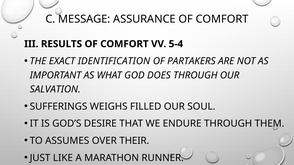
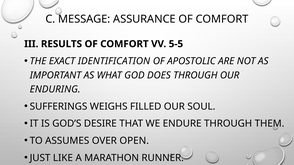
5-4: 5-4 -> 5-5 (176, 44)
PARTAKERS: PARTAKERS -> APOSTOLIC (191, 61)
SALVATION: SALVATION -> ENDURING (55, 89)
THEIR: THEIR -> OPEN (134, 141)
